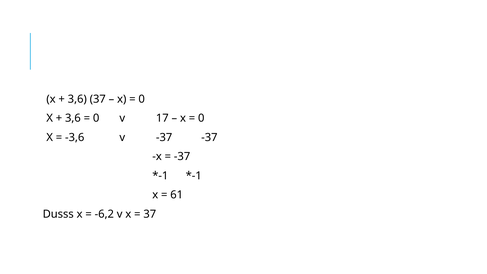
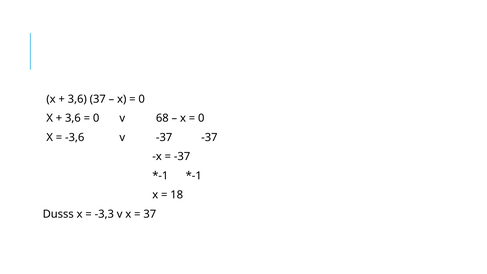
17: 17 -> 68 (162, 118)
61: 61 -> 18 (177, 195)
-6,2: -6,2 -> -3,3 (104, 214)
